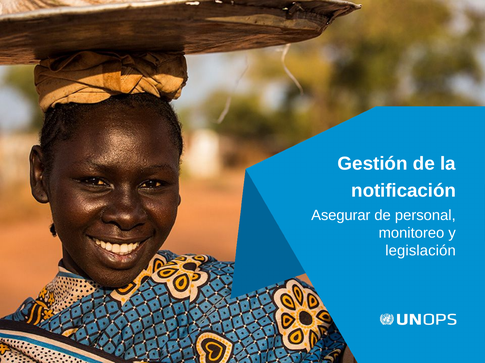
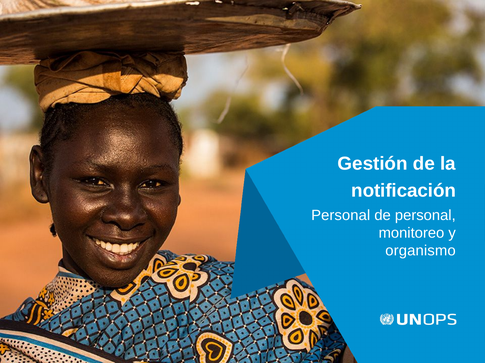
Asegurar: Asegurar -> Personal (341, 216)
legislación: legislación -> organismo (420, 251)
